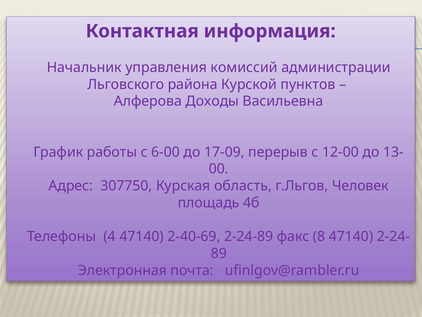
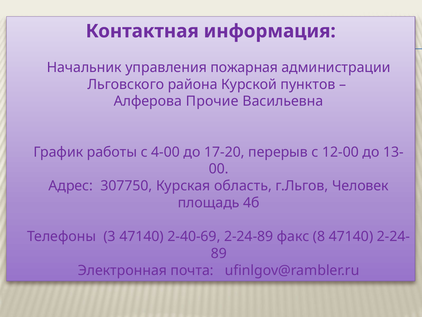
комиссий: комиссий -> пожарная (244, 67)
Доходы: Доходы -> Прочие (212, 101)
6-00: 6-00 -> 4-00 (166, 152)
17-09: 17-09 -> 17-20 (224, 152)
4: 4 -> 3 (110, 236)
